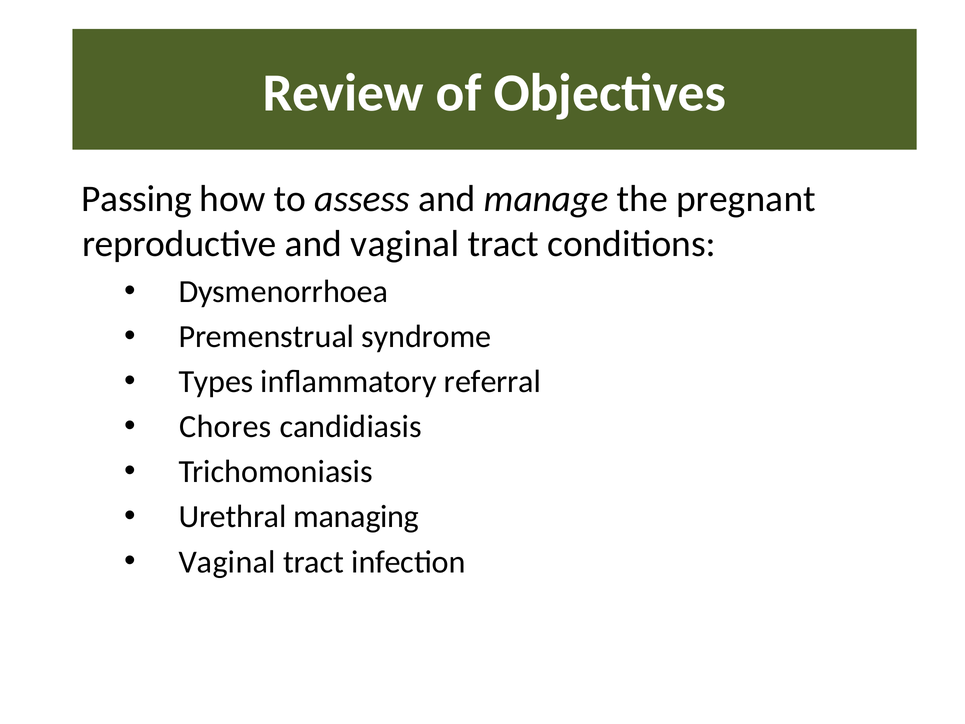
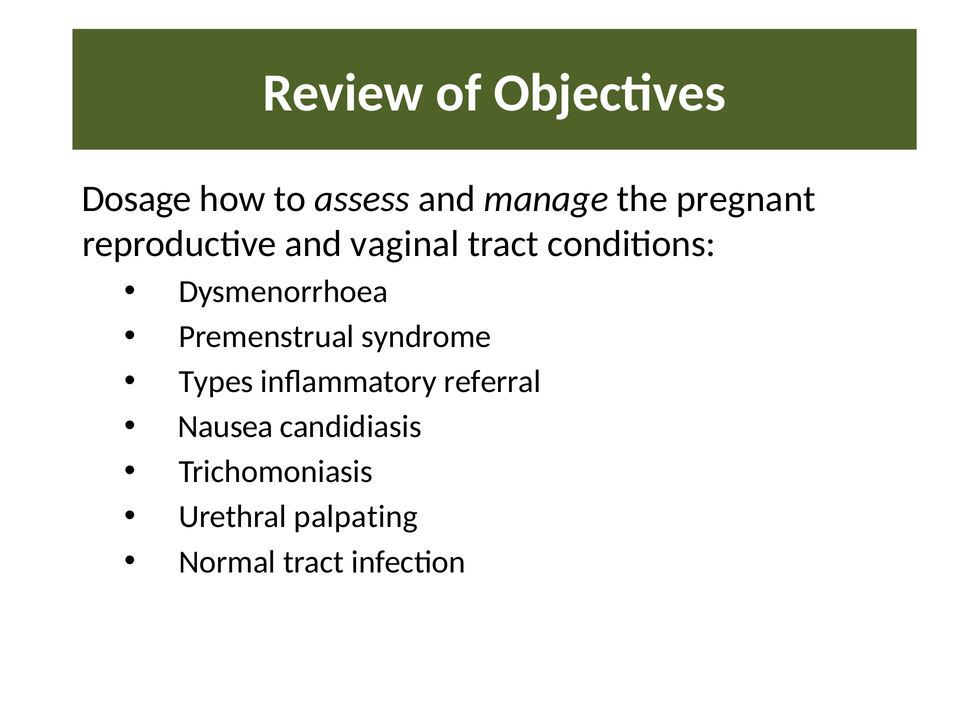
Passing: Passing -> Dosage (137, 199)
Chores: Chores -> Nausea (226, 427)
managing: managing -> palpating (356, 517)
Vaginal: Vaginal -> Normal (227, 562)
